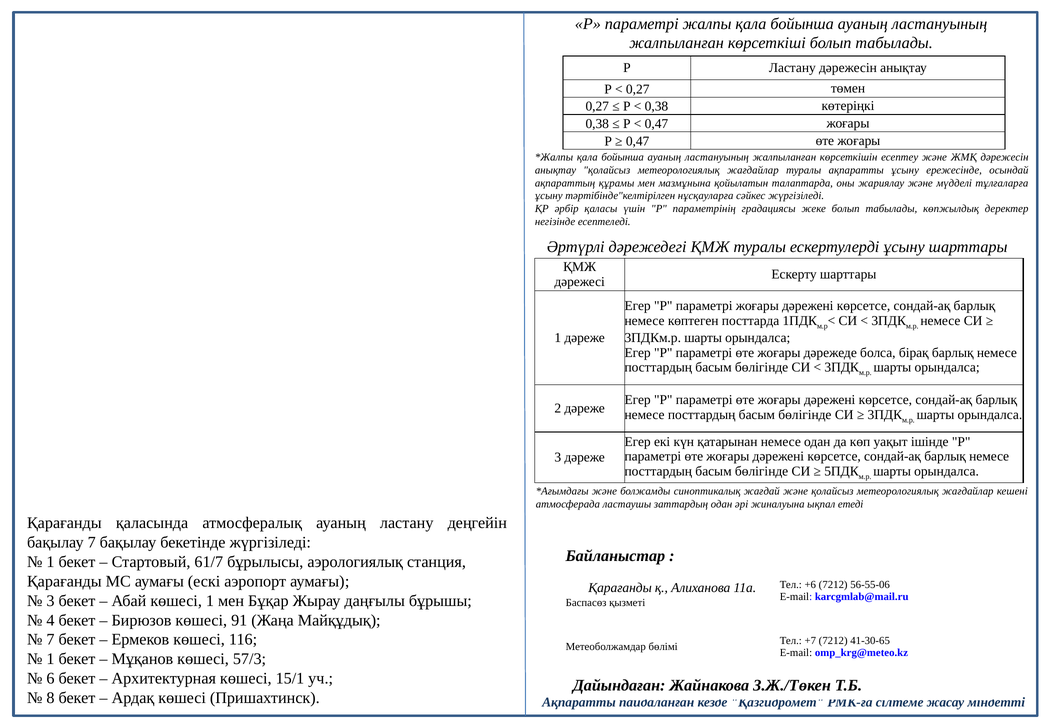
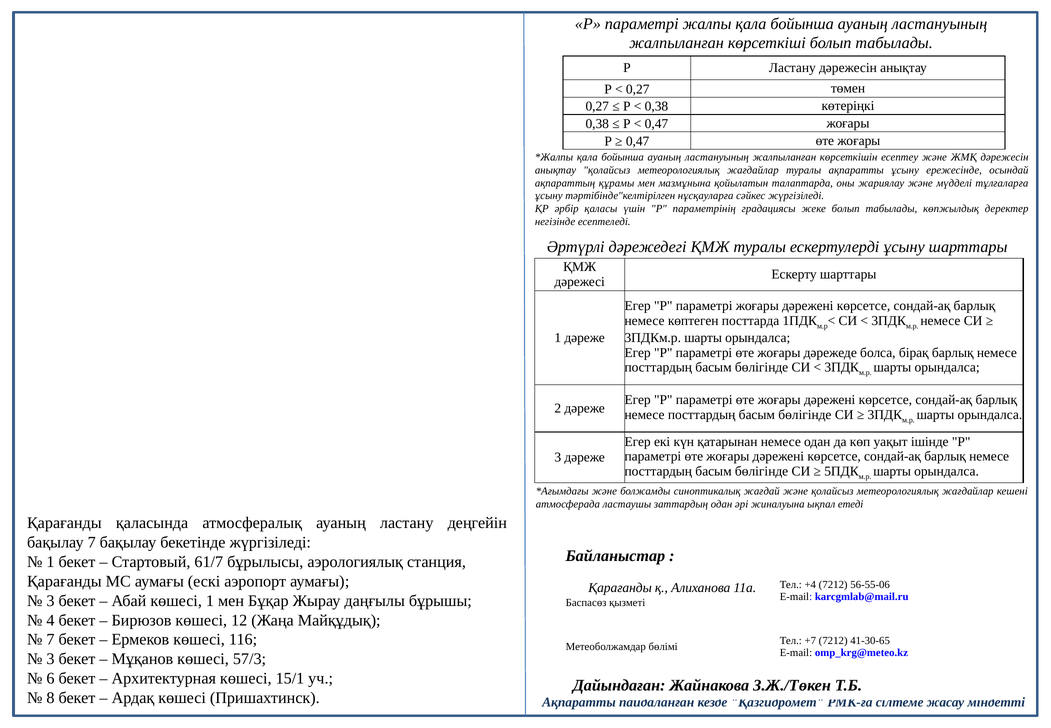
+6: +6 -> +4 (810, 584)
91: 91 -> 12 (239, 620)
1: 1 -> 3 (51, 659)
